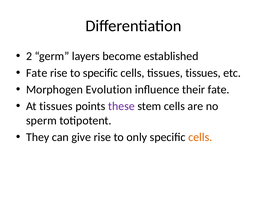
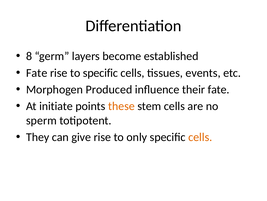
2: 2 -> 8 (29, 56)
tissues tissues: tissues -> events (203, 73)
Evolution: Evolution -> Produced (109, 89)
At tissues: tissues -> initiate (56, 106)
these colour: purple -> orange (121, 106)
